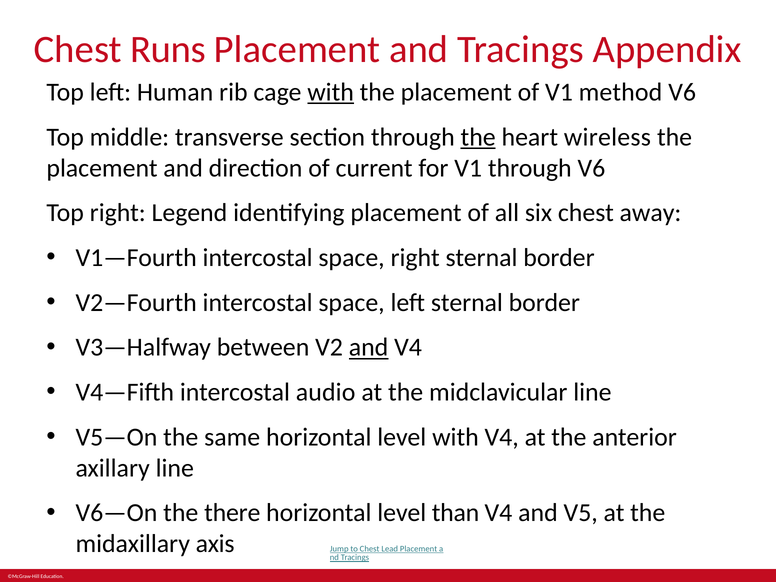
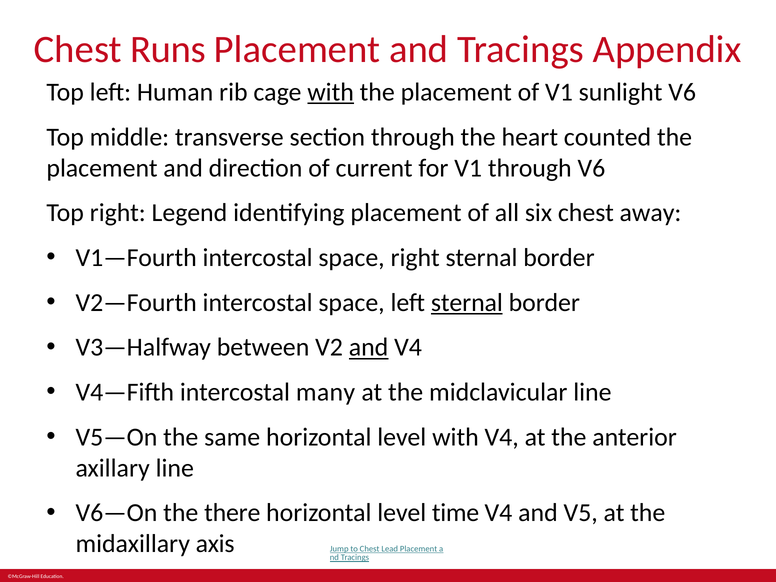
method: method -> sunlight (621, 92)
the underline: present -> none (478, 137)
wireless: wireless -> counted (607, 137)
sternal underline: none -> present (467, 303)
audio: audio -> many (326, 392)
than: than -> time (456, 513)
